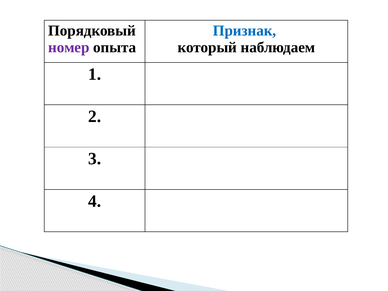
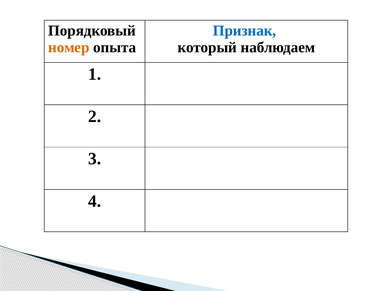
номер colour: purple -> orange (69, 47)
